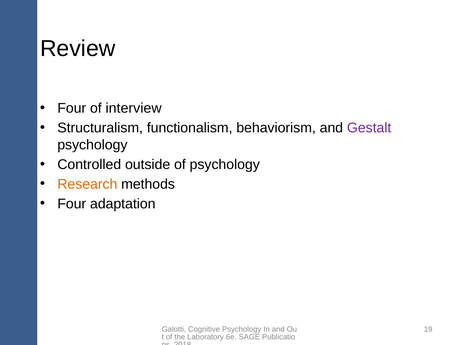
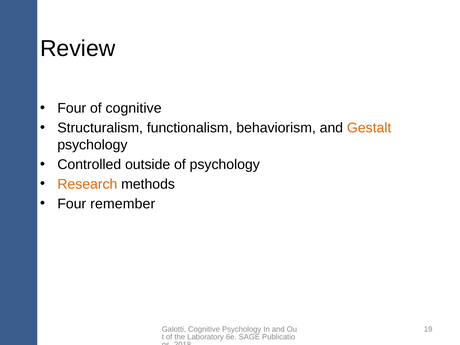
of interview: interview -> cognitive (134, 108)
Gestalt colour: purple -> orange (369, 128)
adaptation: adaptation -> remember (123, 204)
